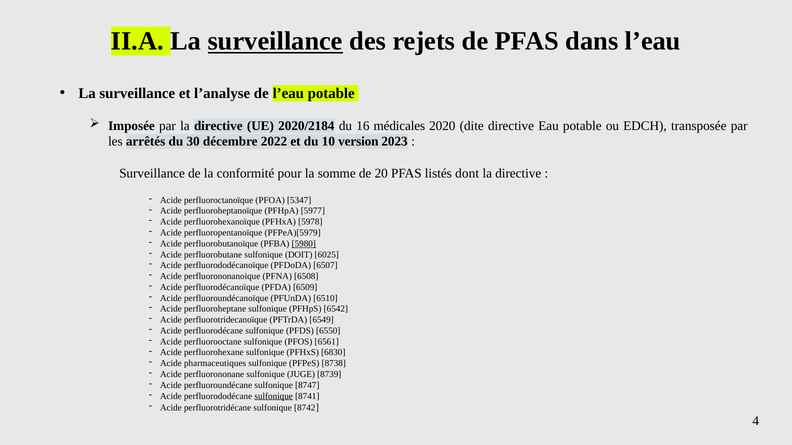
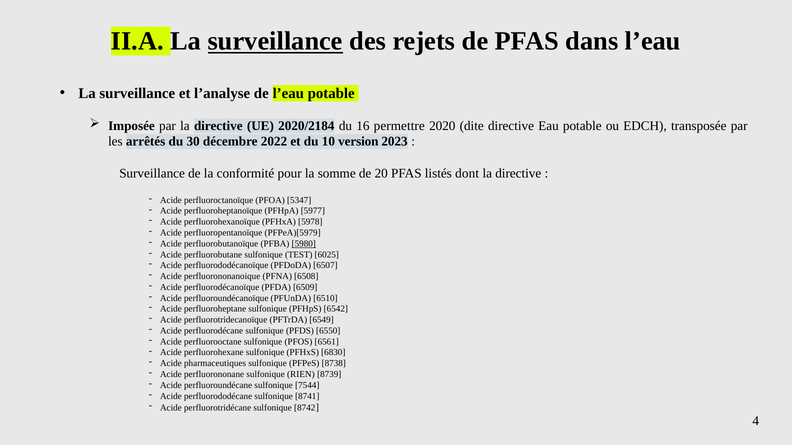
médicales: médicales -> permettre (399, 126)
DOIT: DOIT -> TEST (299, 255)
JUGE: JUGE -> RIEN (301, 375)
8747: 8747 -> 7544 (307, 386)
sulfonique underline: present -> none (274, 396)
